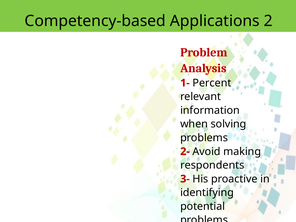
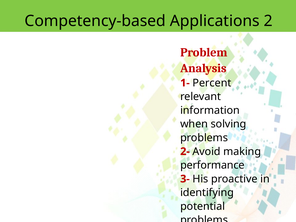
respondents: respondents -> performance (212, 165)
